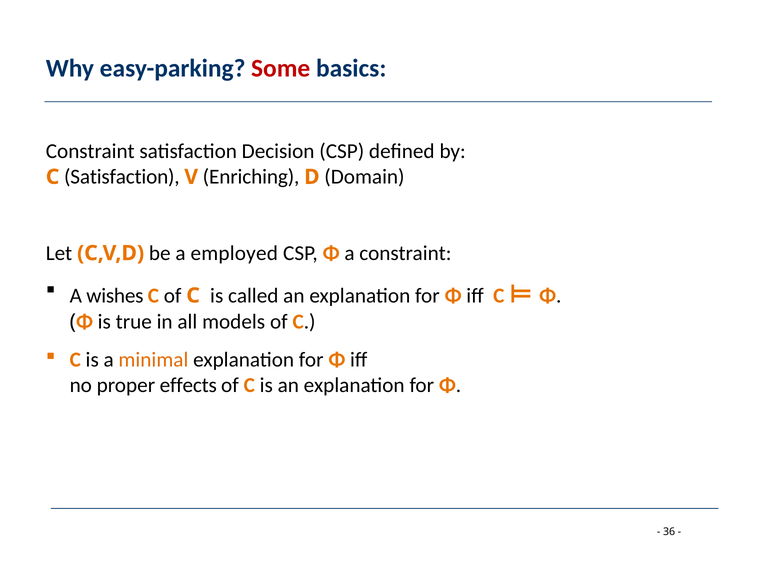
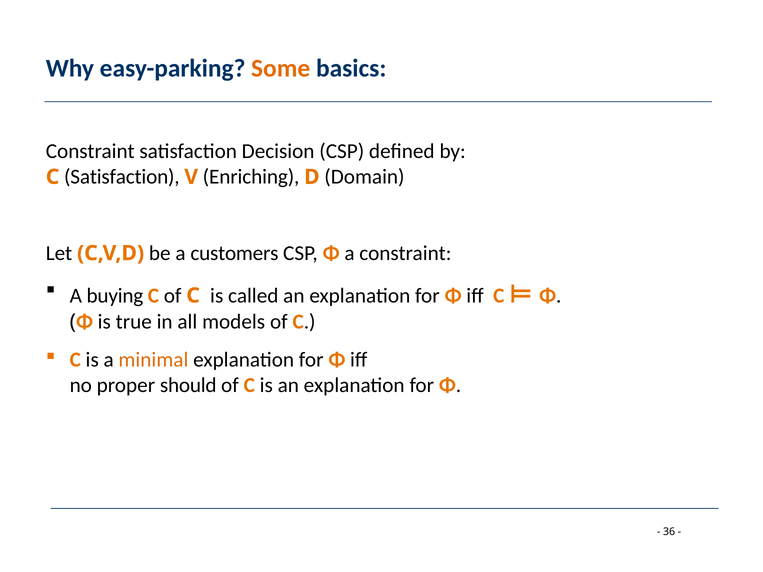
Some colour: red -> orange (281, 69)
employed: employed -> customers (234, 253)
wishes: wishes -> buying (115, 296)
effects: effects -> should (188, 386)
